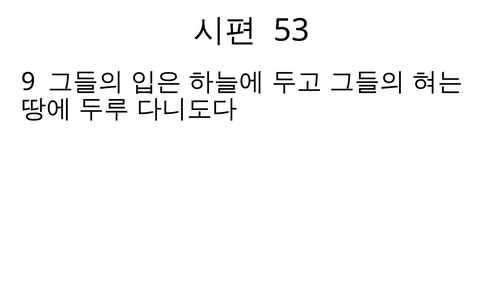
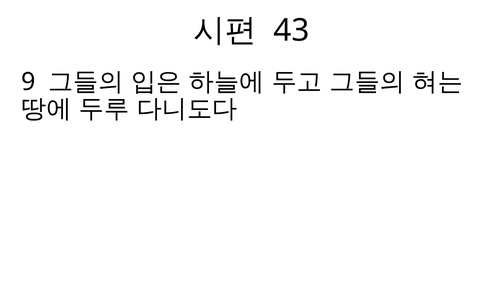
53: 53 -> 43 (291, 30)
